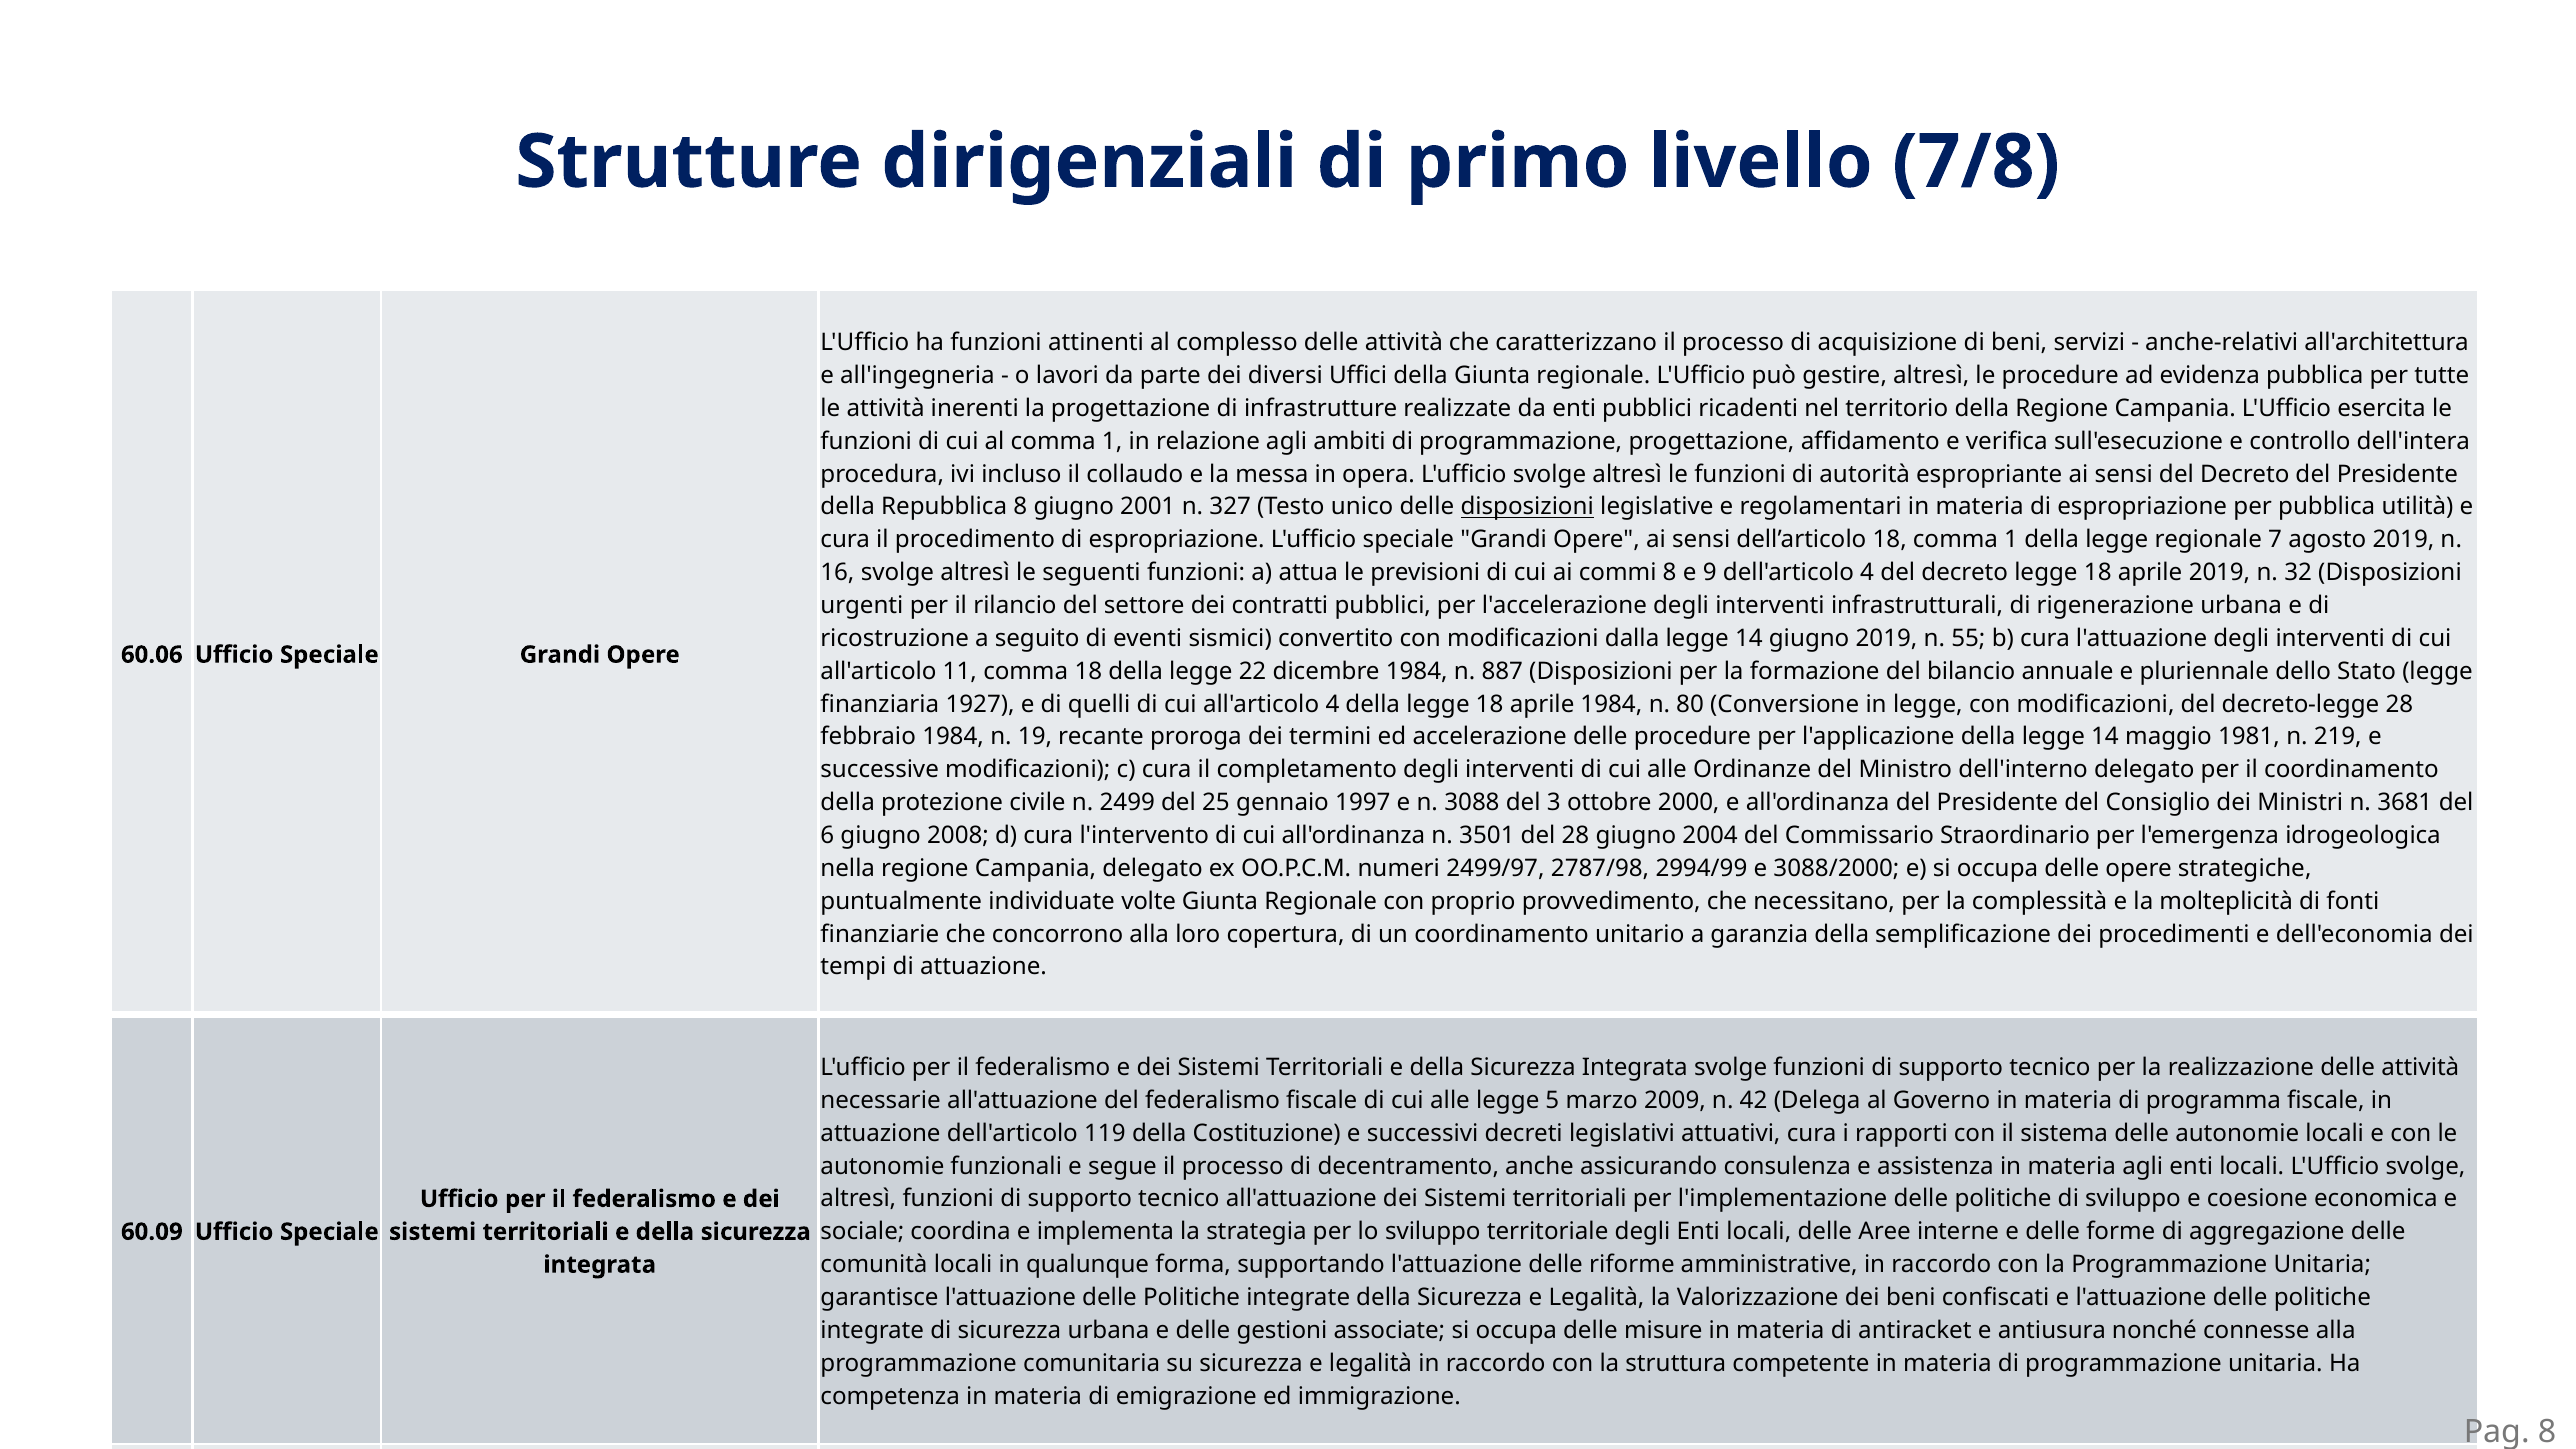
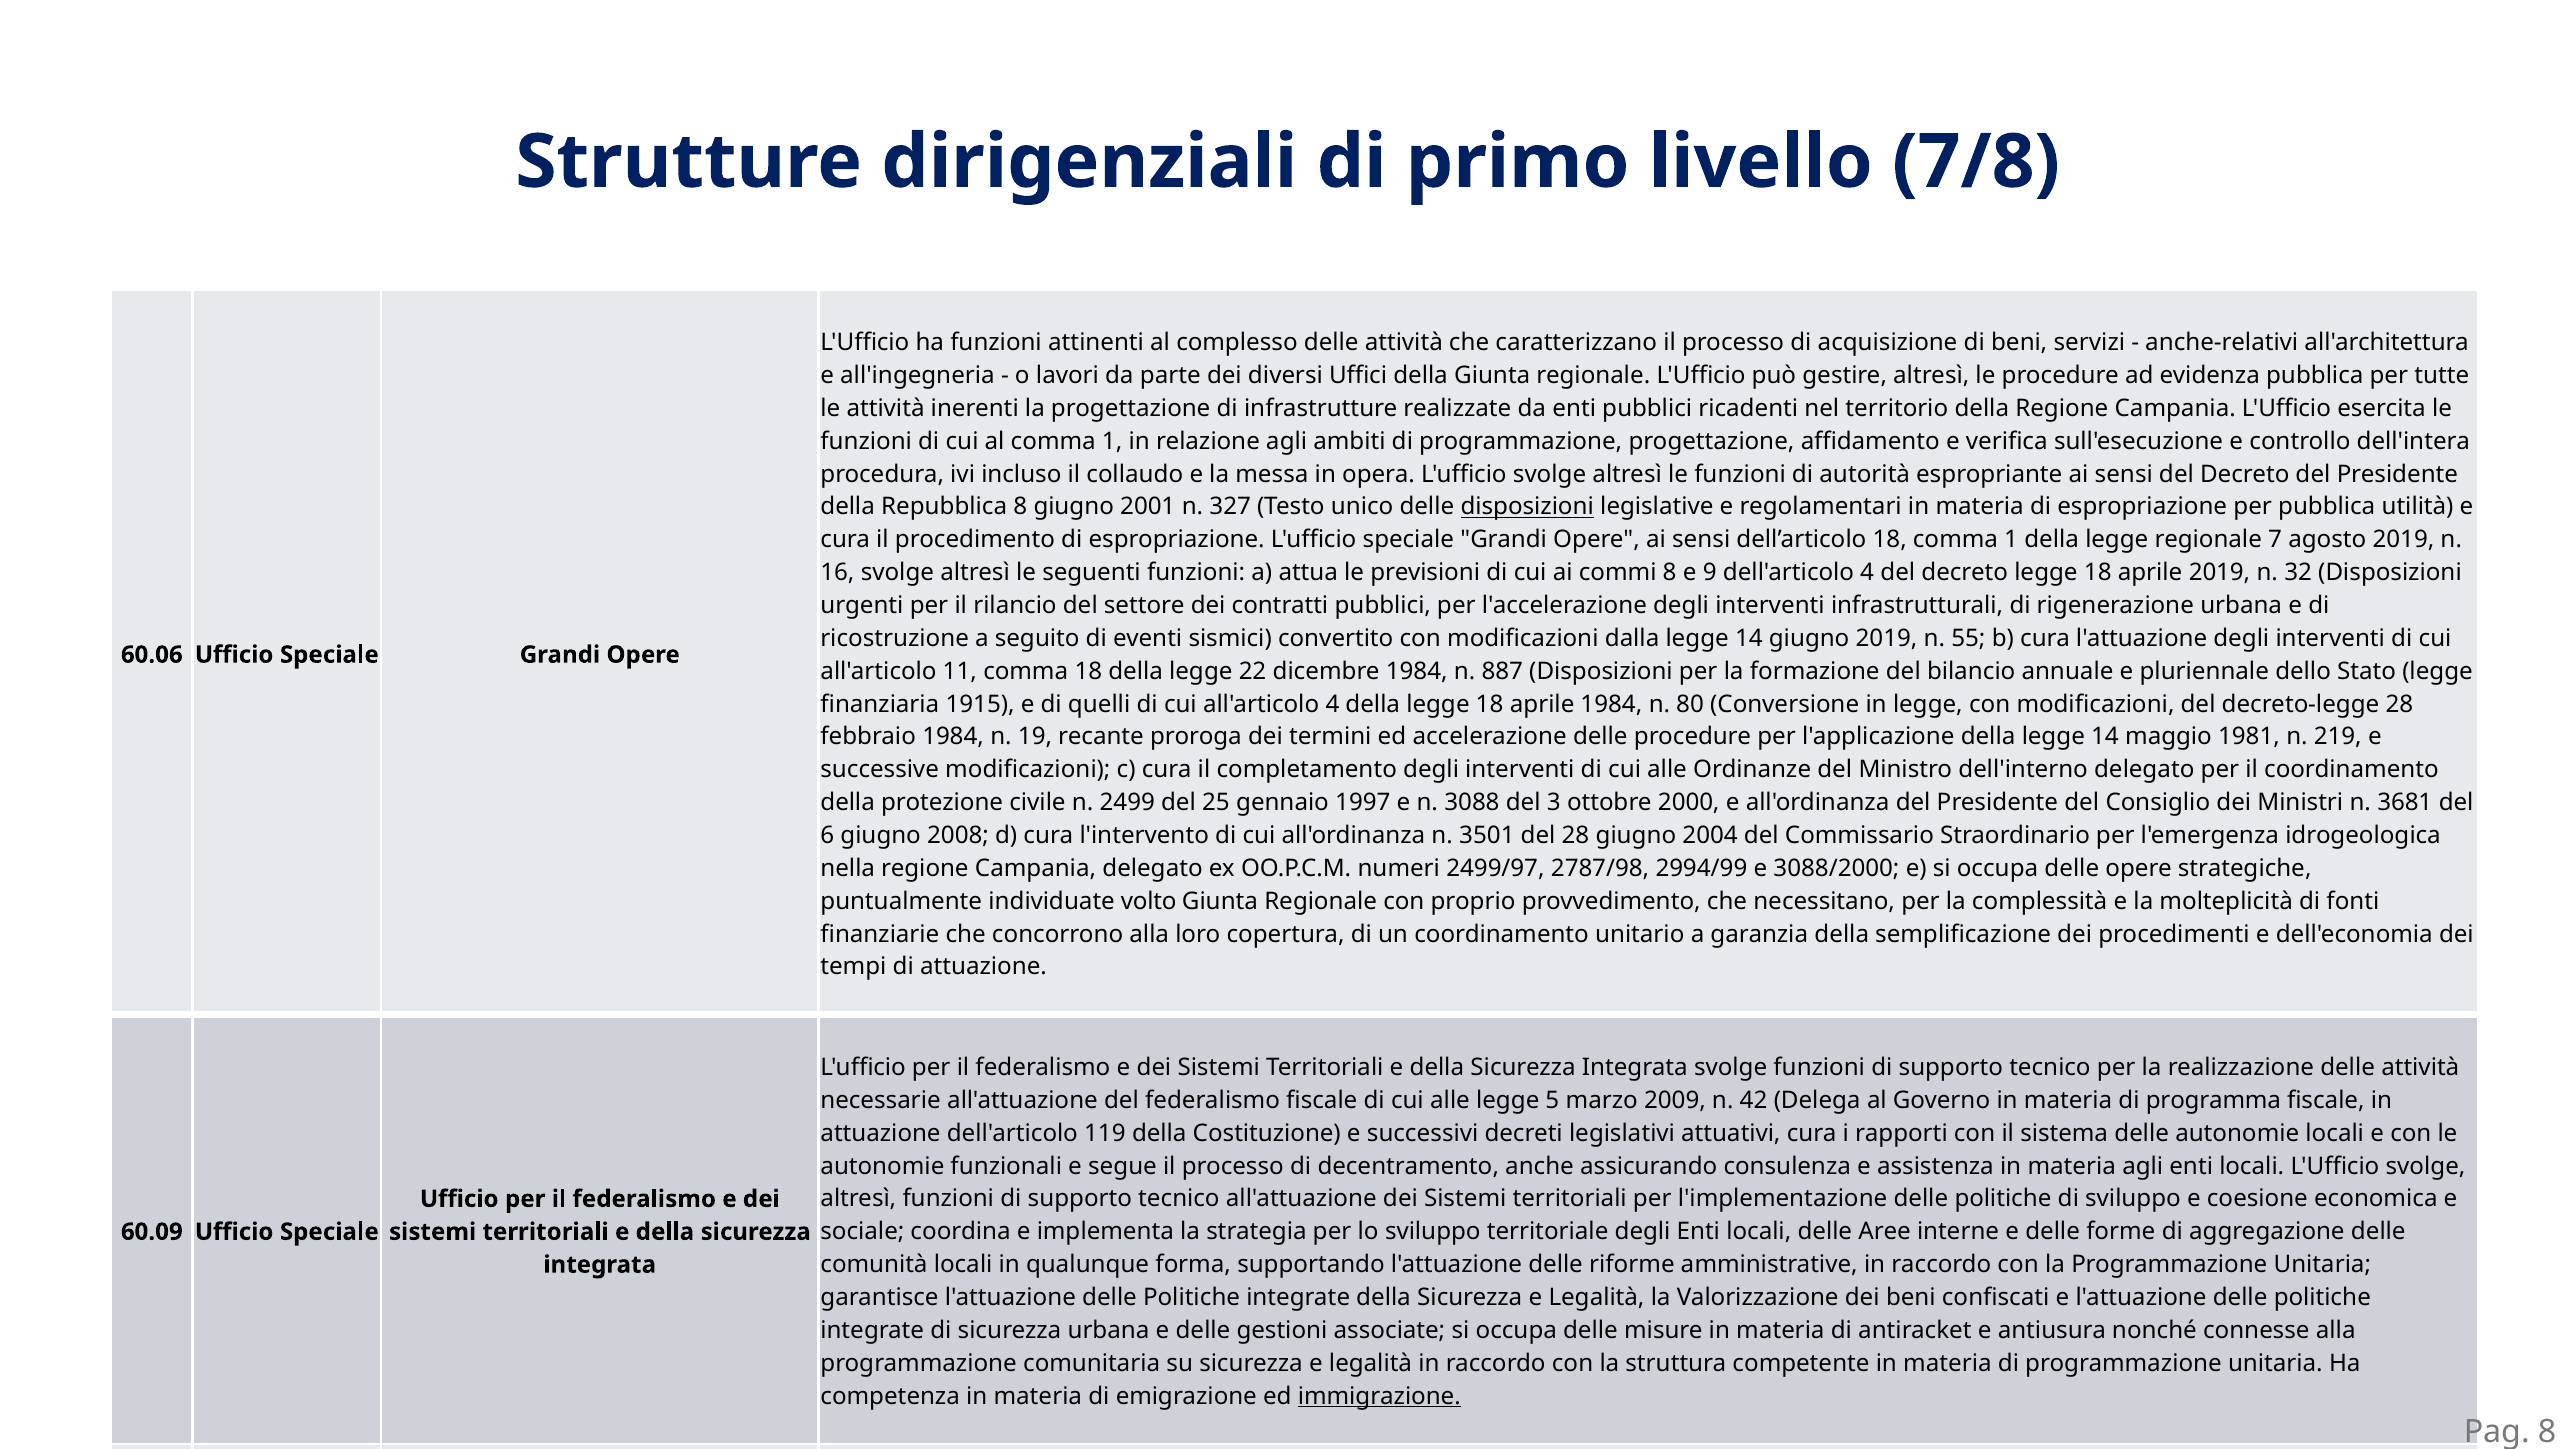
1927: 1927 -> 1915 (980, 704)
volte: volte -> volto (1149, 901)
immigrazione underline: none -> present (1379, 1396)
